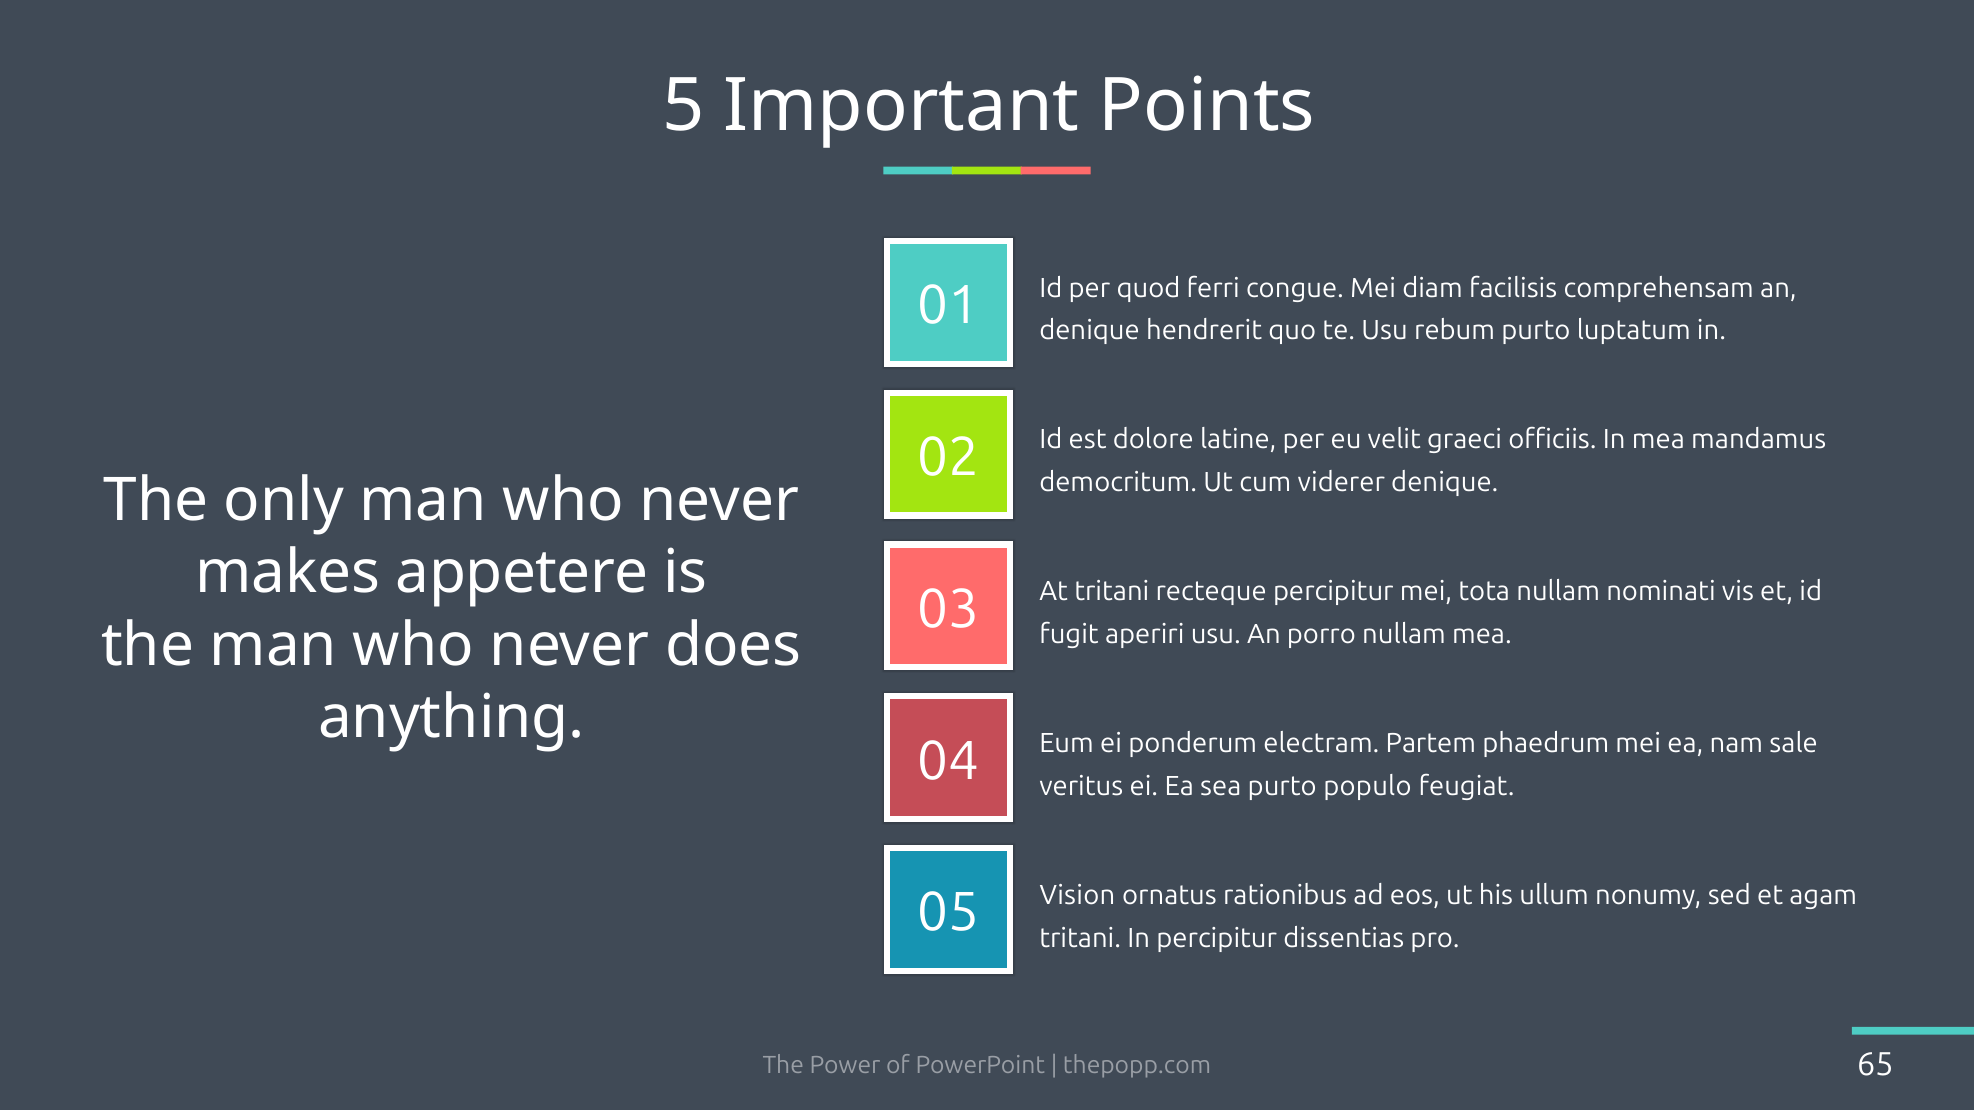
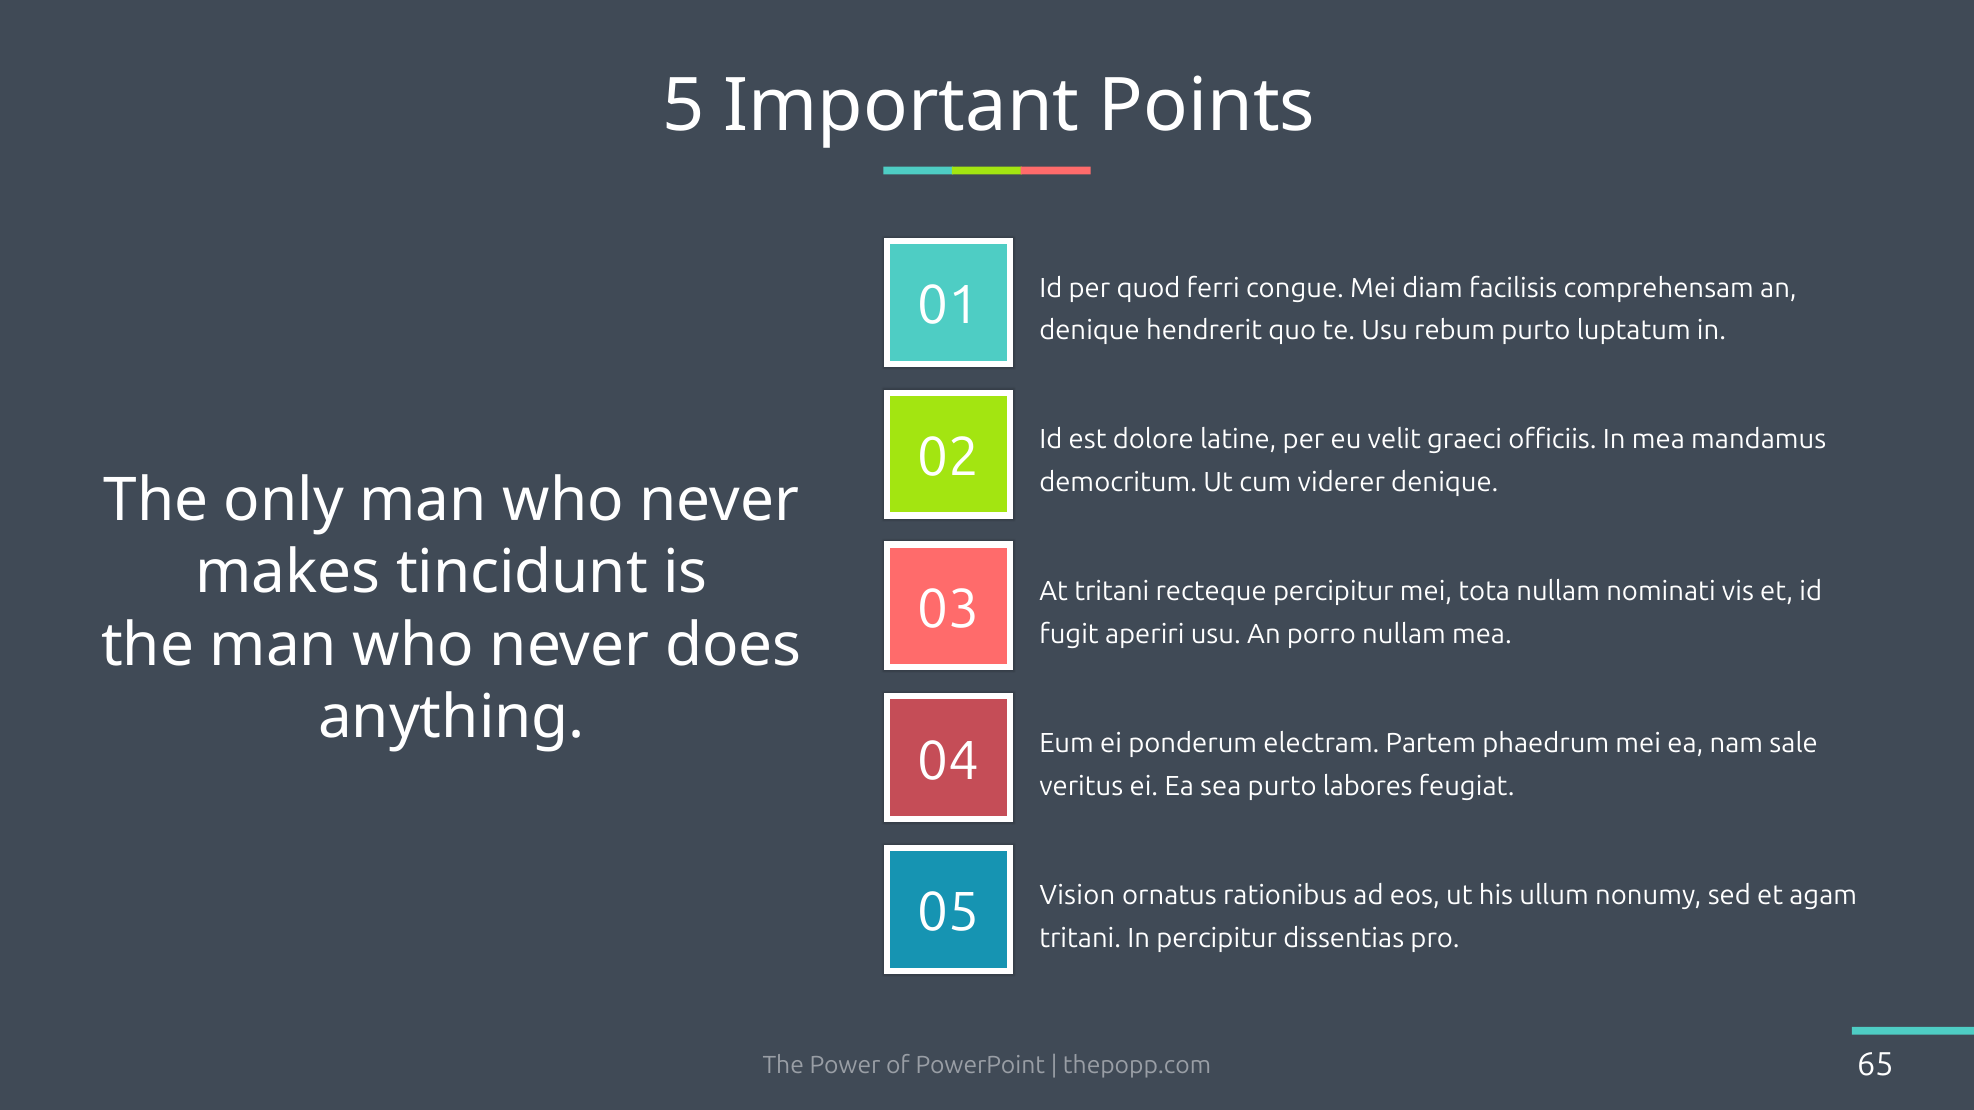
appetere: appetere -> tincidunt (522, 573)
populo: populo -> labores (1368, 786)
